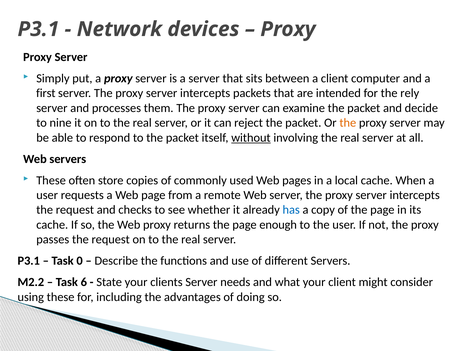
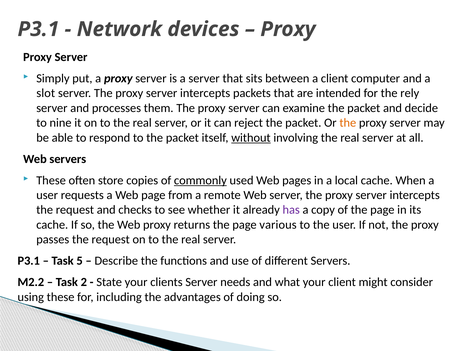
first: first -> slot (46, 93)
commonly underline: none -> present (200, 181)
has colour: blue -> purple (291, 210)
enough: enough -> various (278, 225)
0: 0 -> 5 (80, 261)
6: 6 -> 2 (84, 283)
